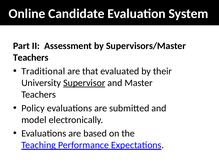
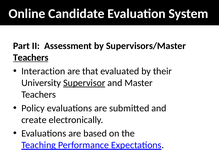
Teachers underline: none -> present (31, 58)
Traditional: Traditional -> Interaction (43, 71)
model: model -> create (34, 120)
